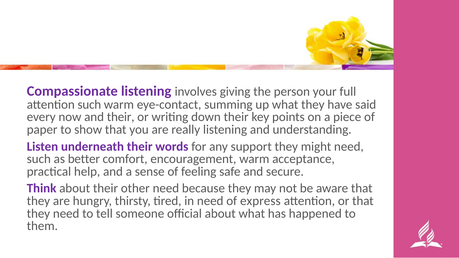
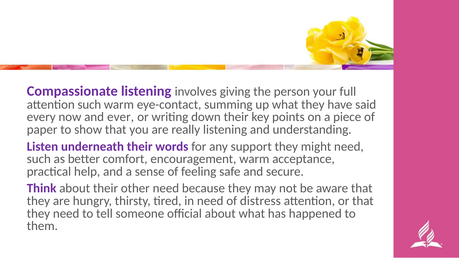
and their: their -> ever (121, 117)
express: express -> distress (260, 201)
